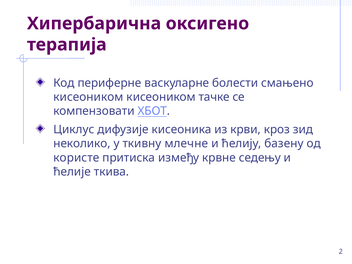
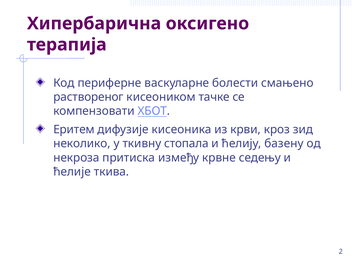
кисеоником: кисеоником -> раствореног (88, 97)
Циклус: Циклус -> Еритем (74, 129)
млечне: млечне -> стопала (186, 144)
користе: користе -> некроза (76, 158)
